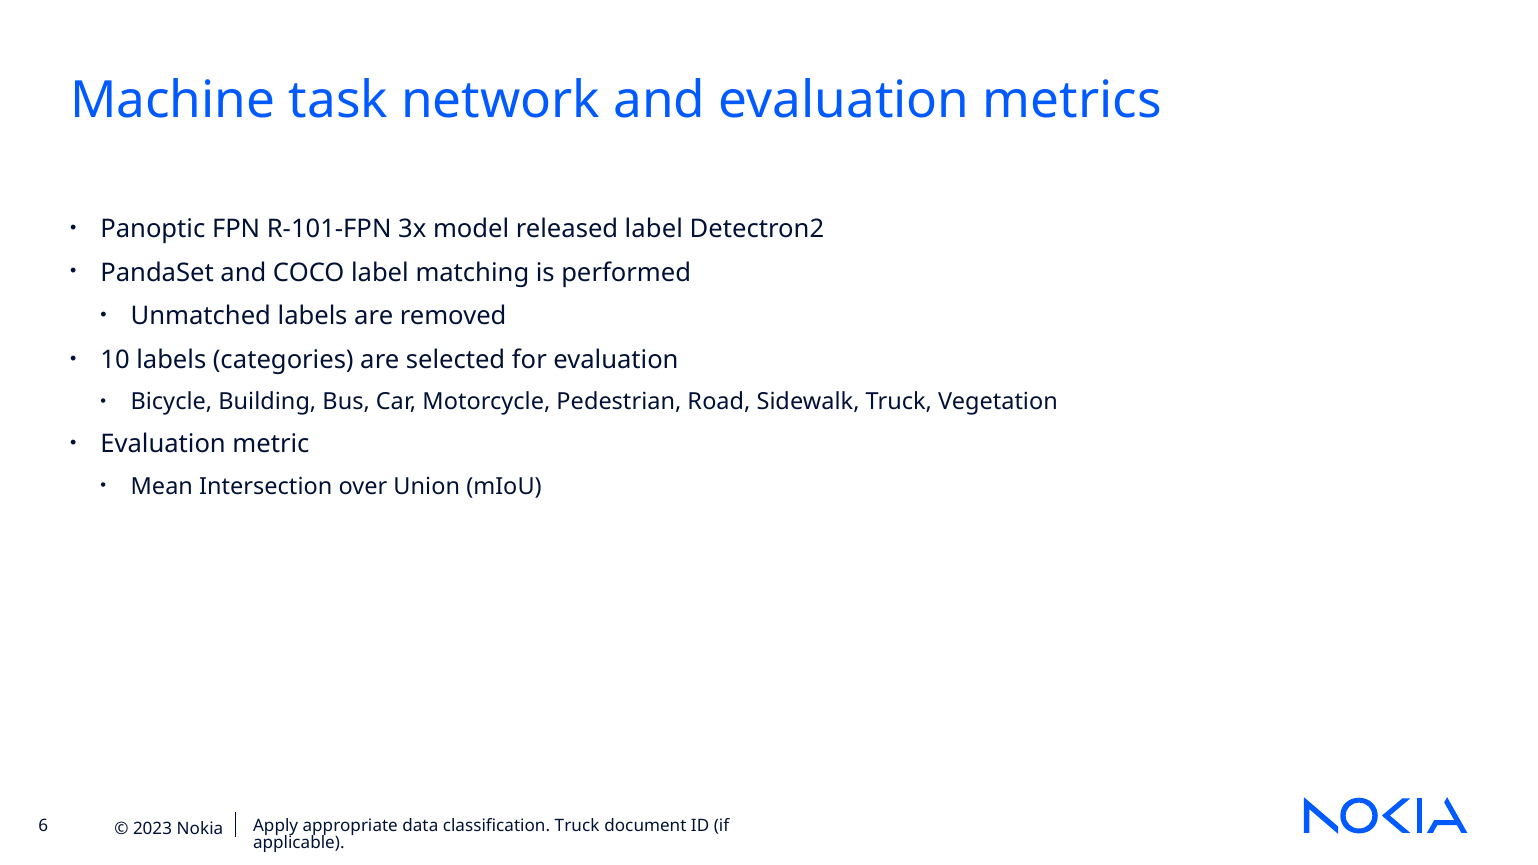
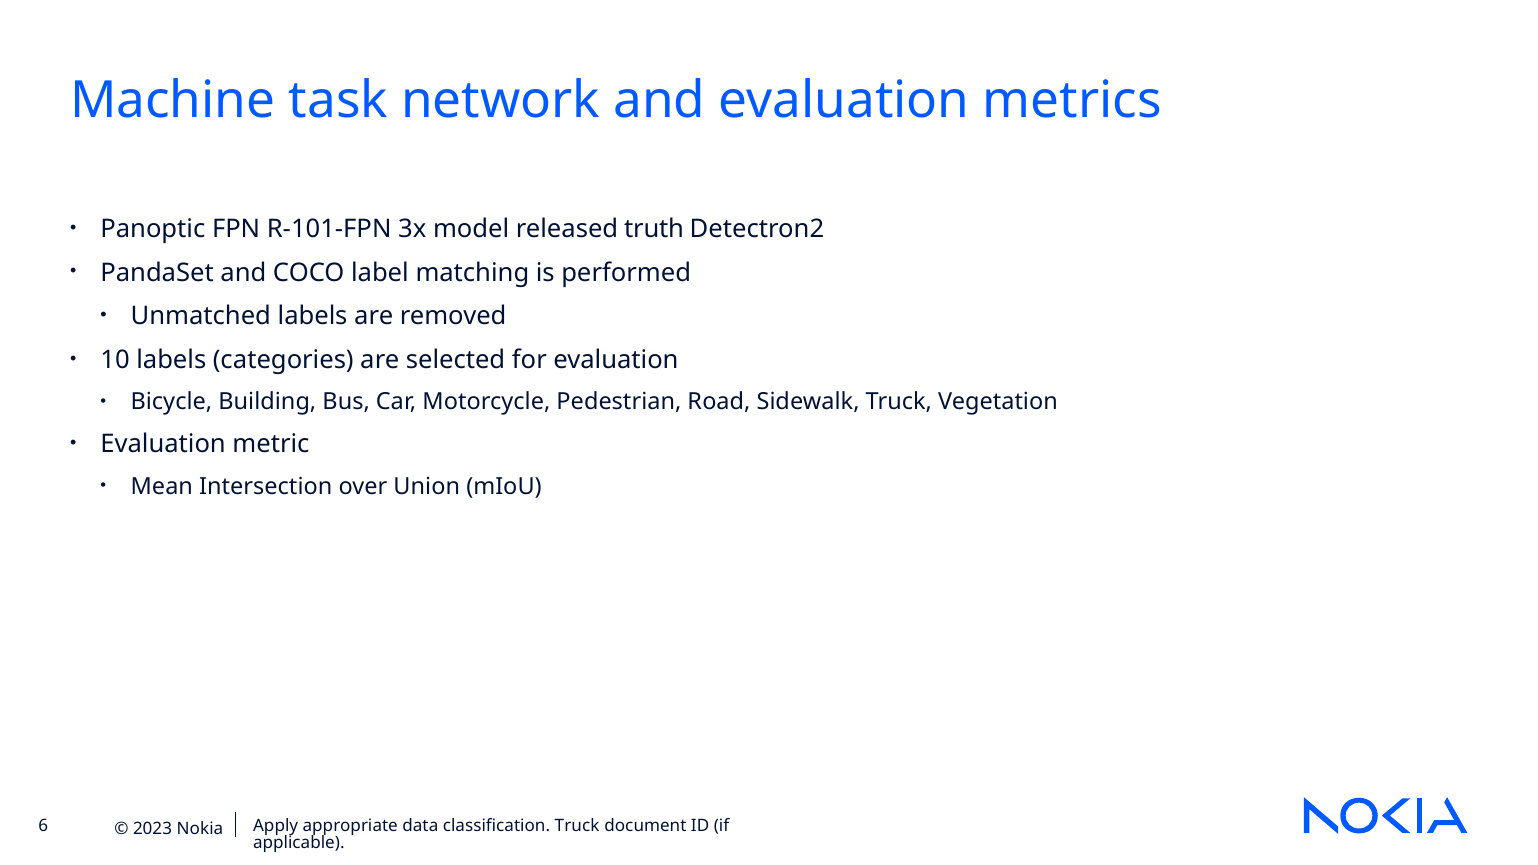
released label: label -> truth (654, 229)
